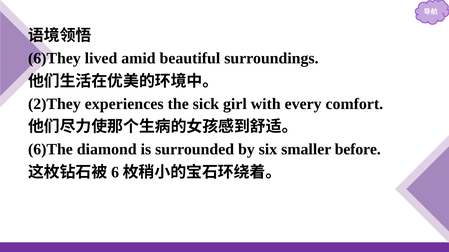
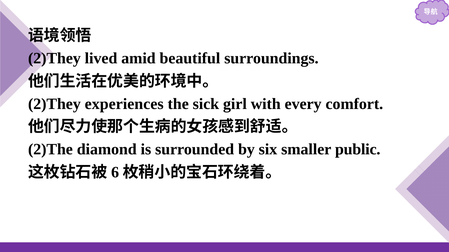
6)They: 6)They -> 2)They (54, 58)
6)The: 6)The -> 2)The (50, 150)
before: before -> public (358, 150)
